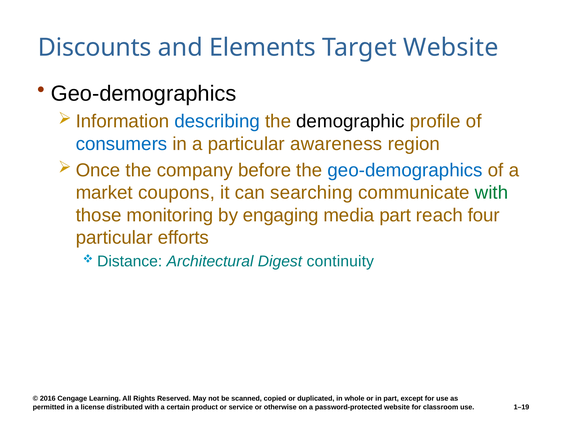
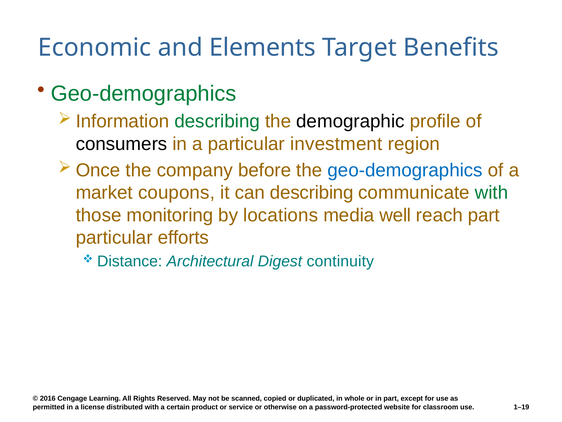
Discounts: Discounts -> Economic (95, 48)
Target Website: Website -> Benefits (451, 48)
Geo-demographics colour: black -> green (144, 93)
describing colour: blue -> green (217, 121)
consumers colour: blue -> black (121, 144)
awareness: awareness -> investment (336, 144)
can searching: searching -> describing (312, 192)
engaging: engaging -> locations (281, 215)
media part: part -> well (395, 215)
reach four: four -> part (484, 215)
